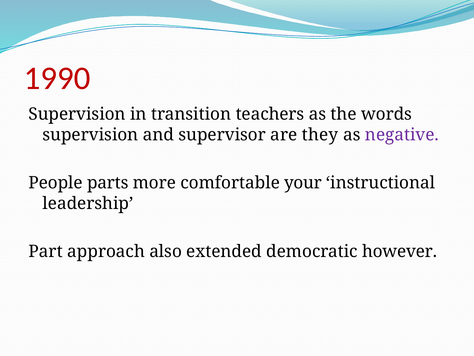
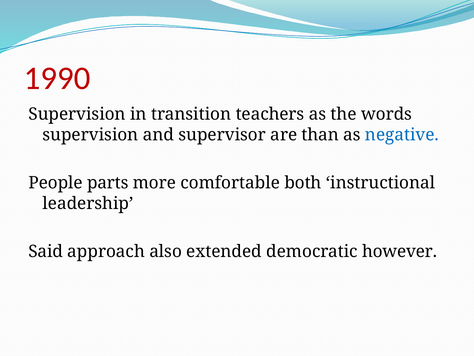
they: they -> than (320, 135)
negative colour: purple -> blue (402, 135)
your: your -> both (303, 183)
Part: Part -> Said (46, 251)
